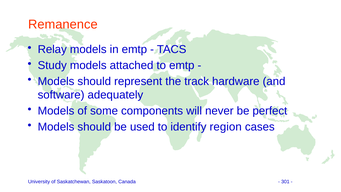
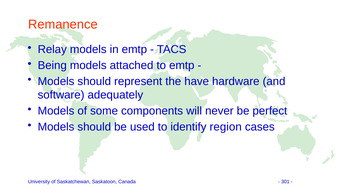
Study: Study -> Being (52, 65)
track: track -> have (197, 81)
